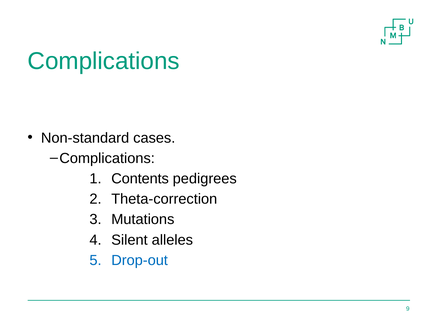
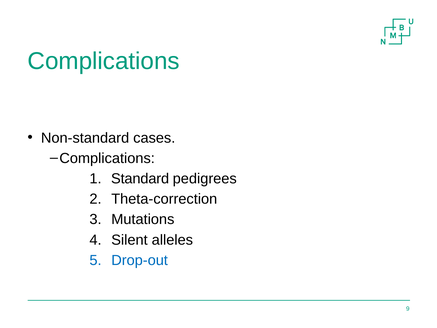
Contents: Contents -> Standard (140, 179)
